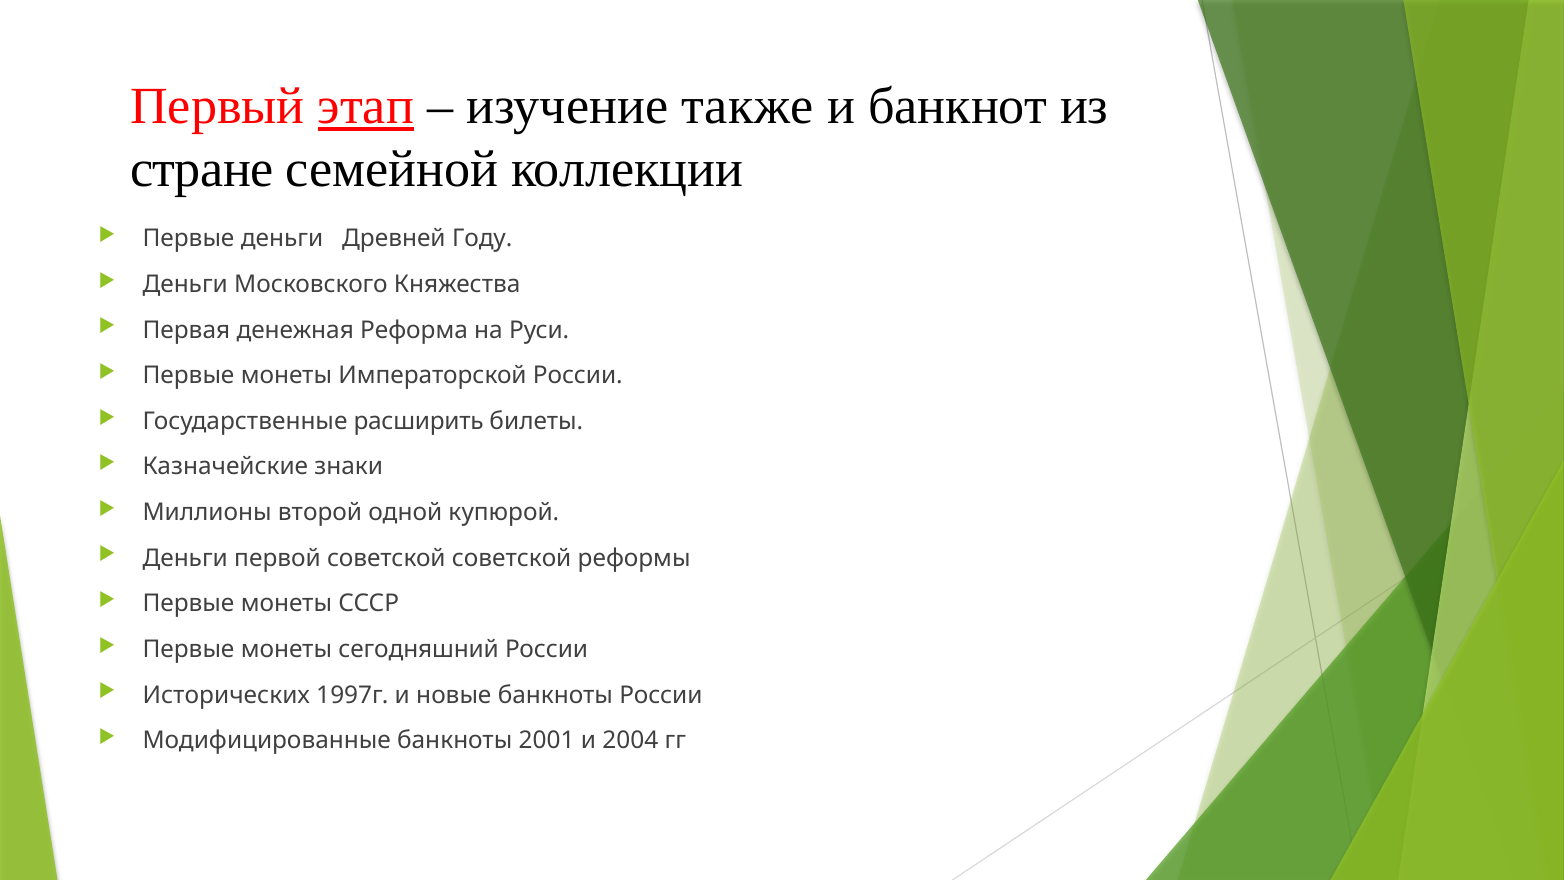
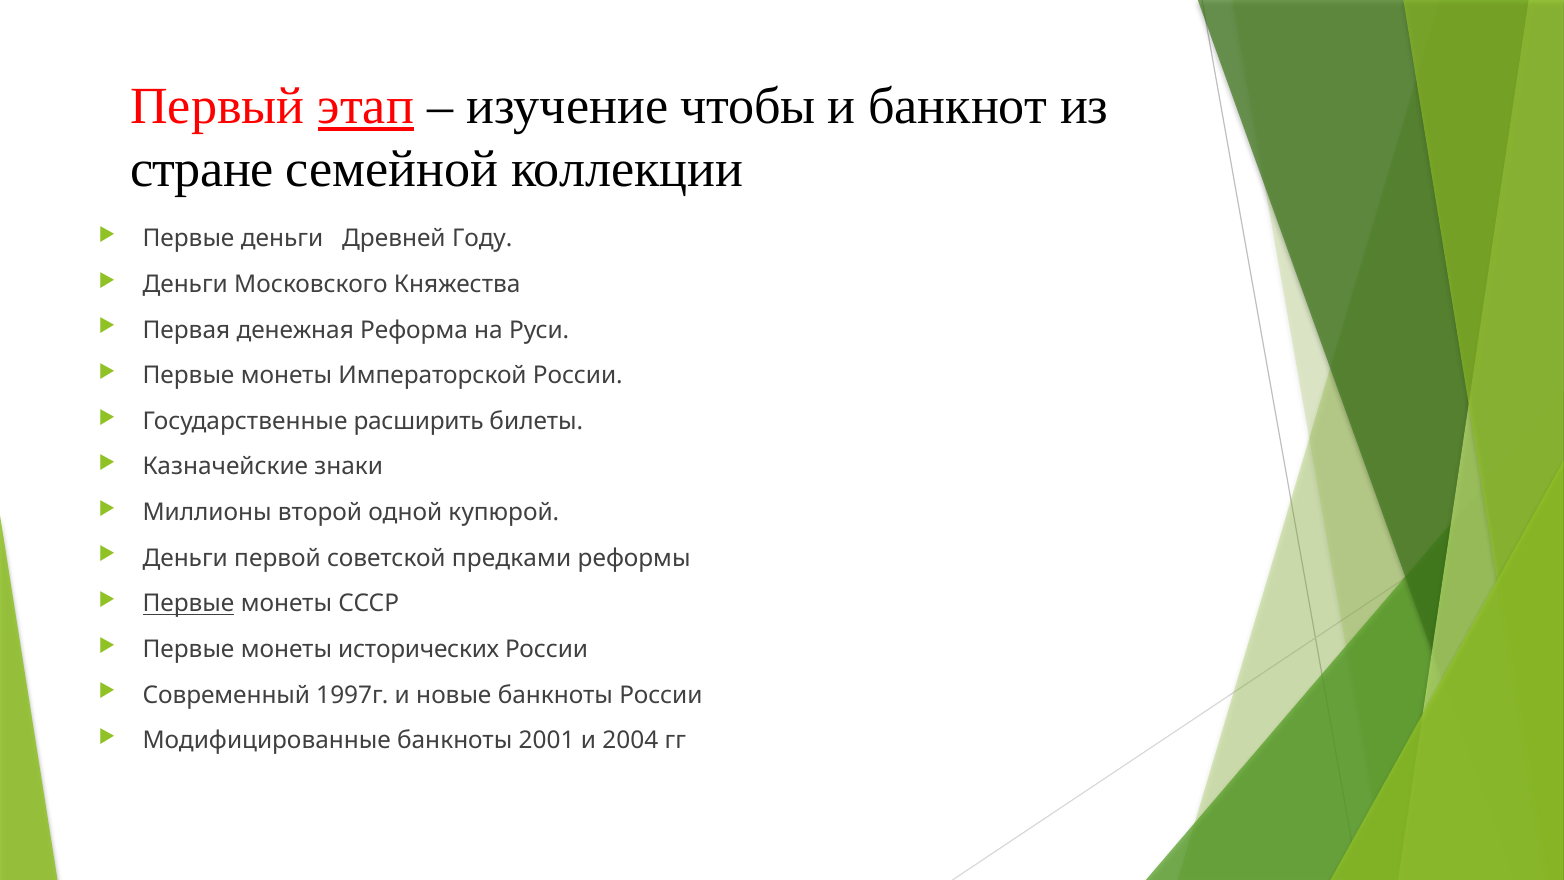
также: также -> чтобы (748, 107)
советской советской: советской -> предками (512, 558)
Первые underline: none -> present (189, 604)
сегодняшний: сегодняшний -> исторических (419, 649)
Исторических: Исторических -> Современный (226, 695)
